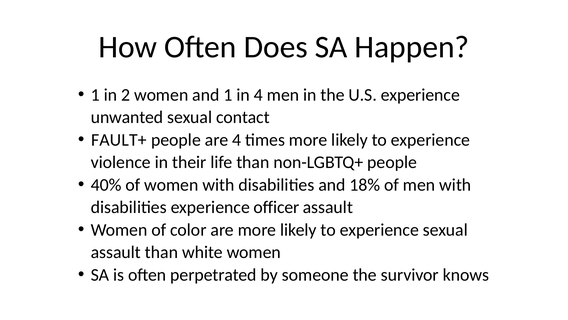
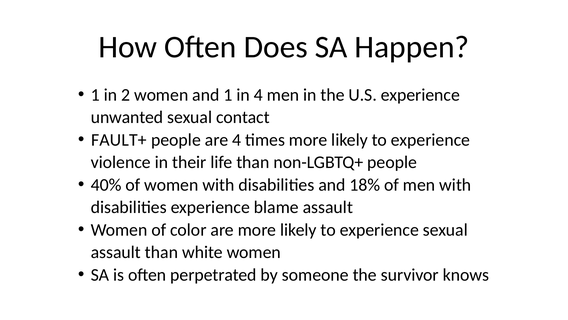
officer: officer -> blame (276, 207)
